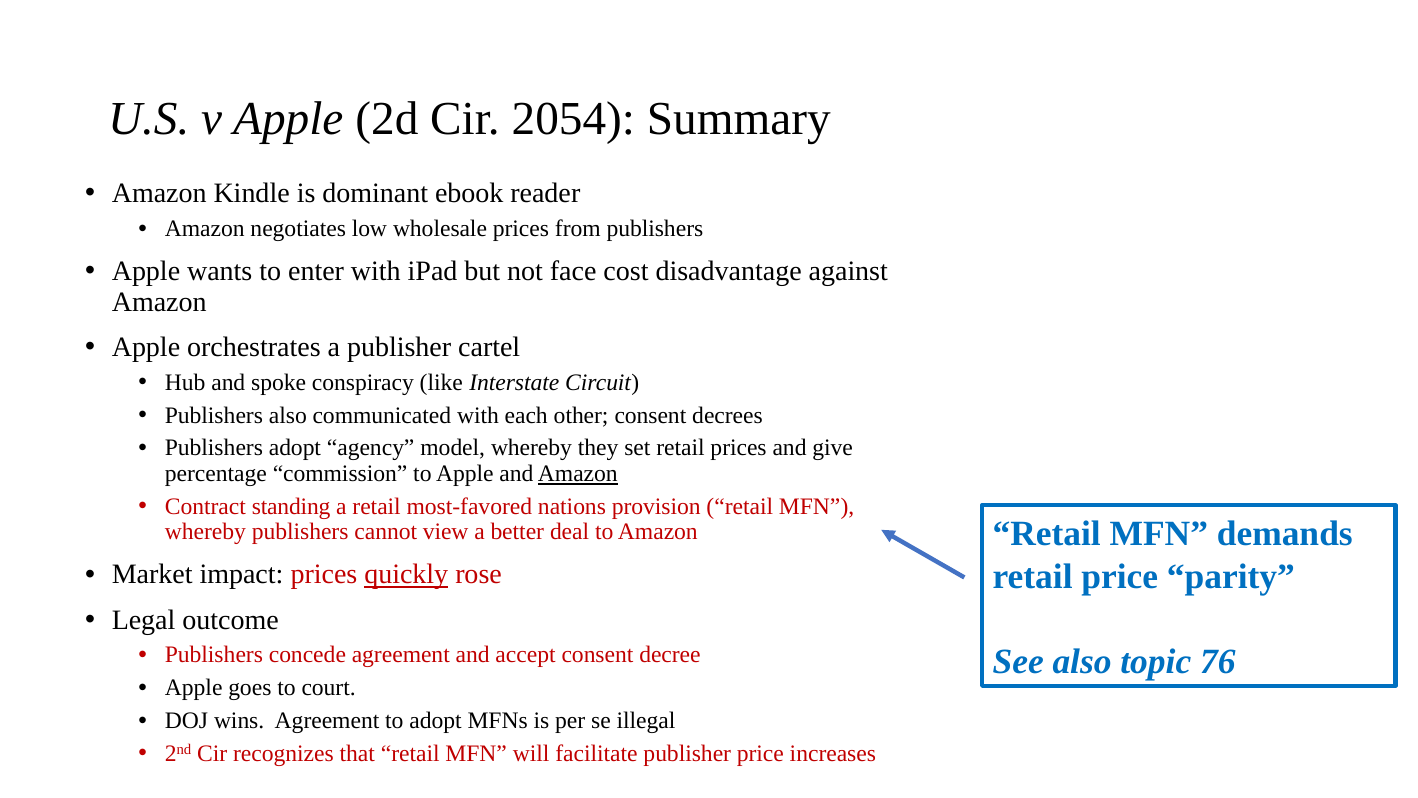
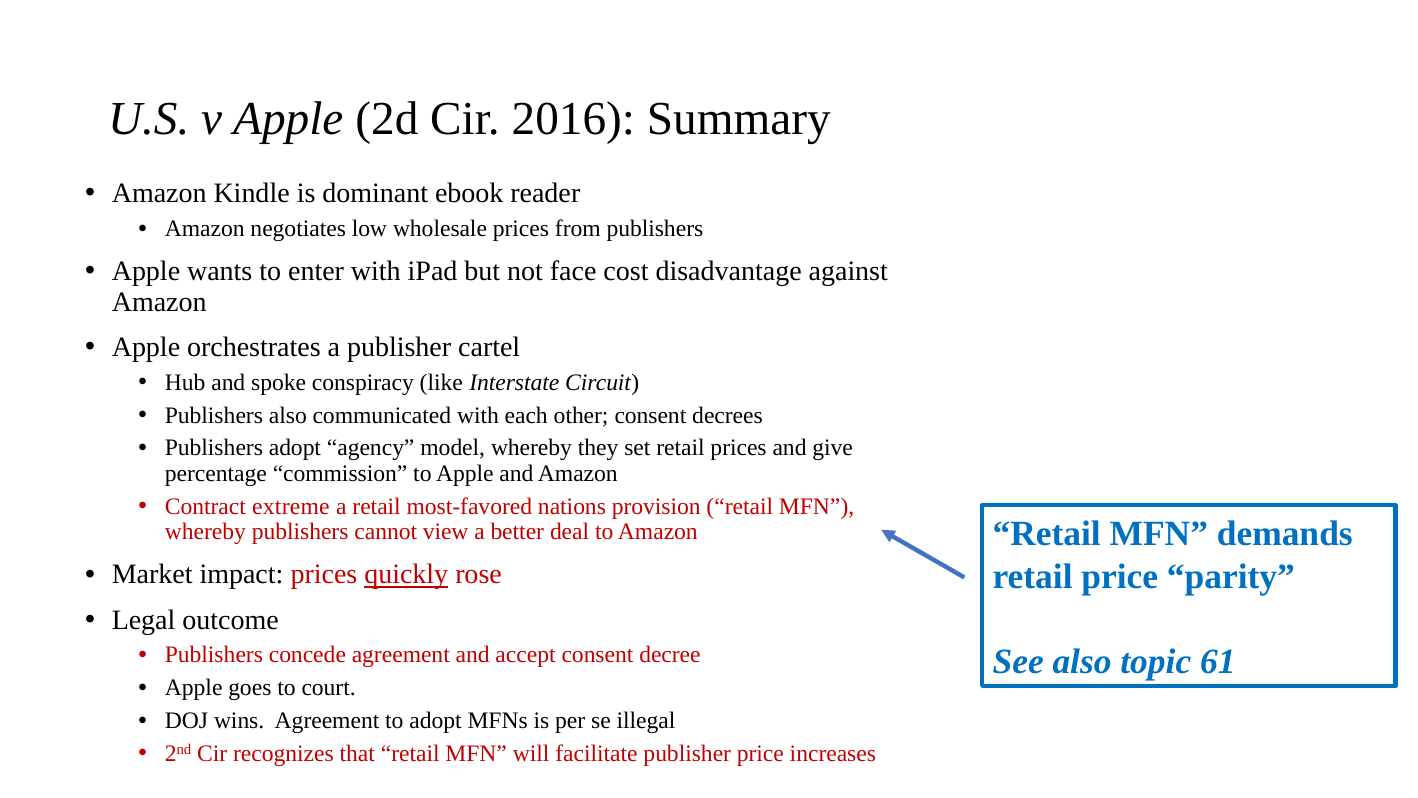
2054: 2054 -> 2016 (573, 119)
Amazon underline: present -> none (578, 473)
standing: standing -> extreme (291, 506)
76: 76 -> 61 (1218, 662)
